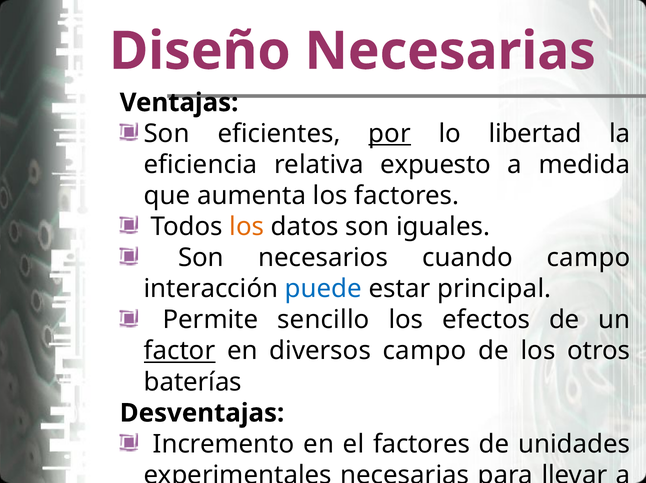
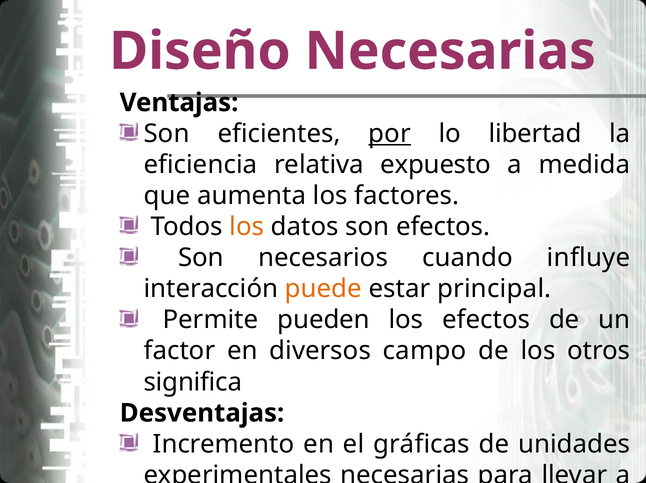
son iguales: iguales -> efectos (443, 227)
cuando campo: campo -> influye (589, 258)
puede colour: blue -> orange (323, 289)
sencillo: sencillo -> pueden (324, 320)
factor underline: present -> none (180, 351)
baterías: baterías -> significa (193, 382)
el factores: factores -> gráficas (421, 444)
